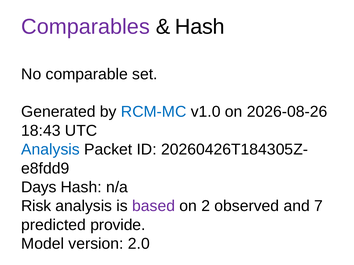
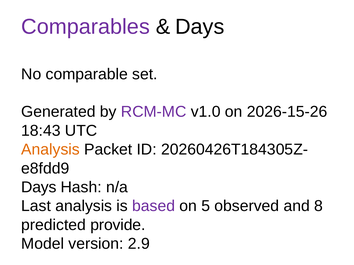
Hash: Hash -> Days (200, 27)
RCM-MC colour: blue -> purple (154, 112)
2026-08-26: 2026-08-26 -> 2026-15-26 (287, 112)
Analysis colour: blue -> orange (50, 150)
Risk: Risk -> Last (36, 206)
2: 2 -> 5 (206, 206)
7: 7 -> 8 (319, 206)
2.0: 2.0 -> 2.9 (139, 244)
